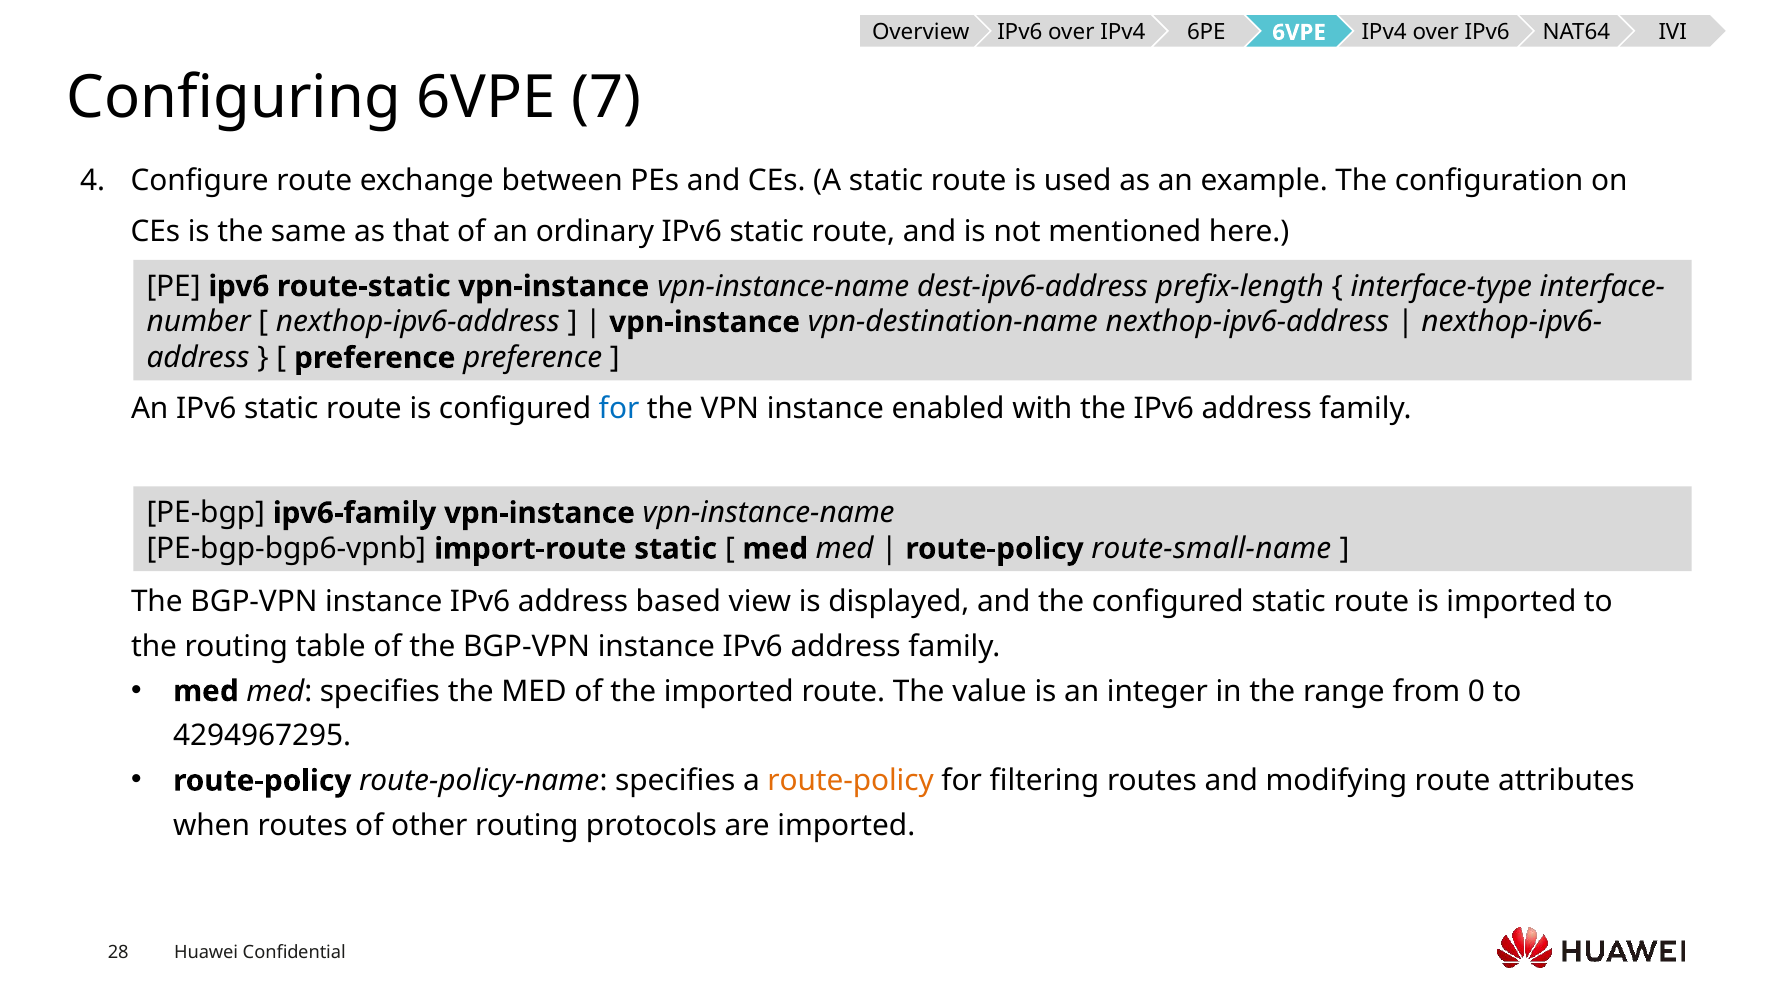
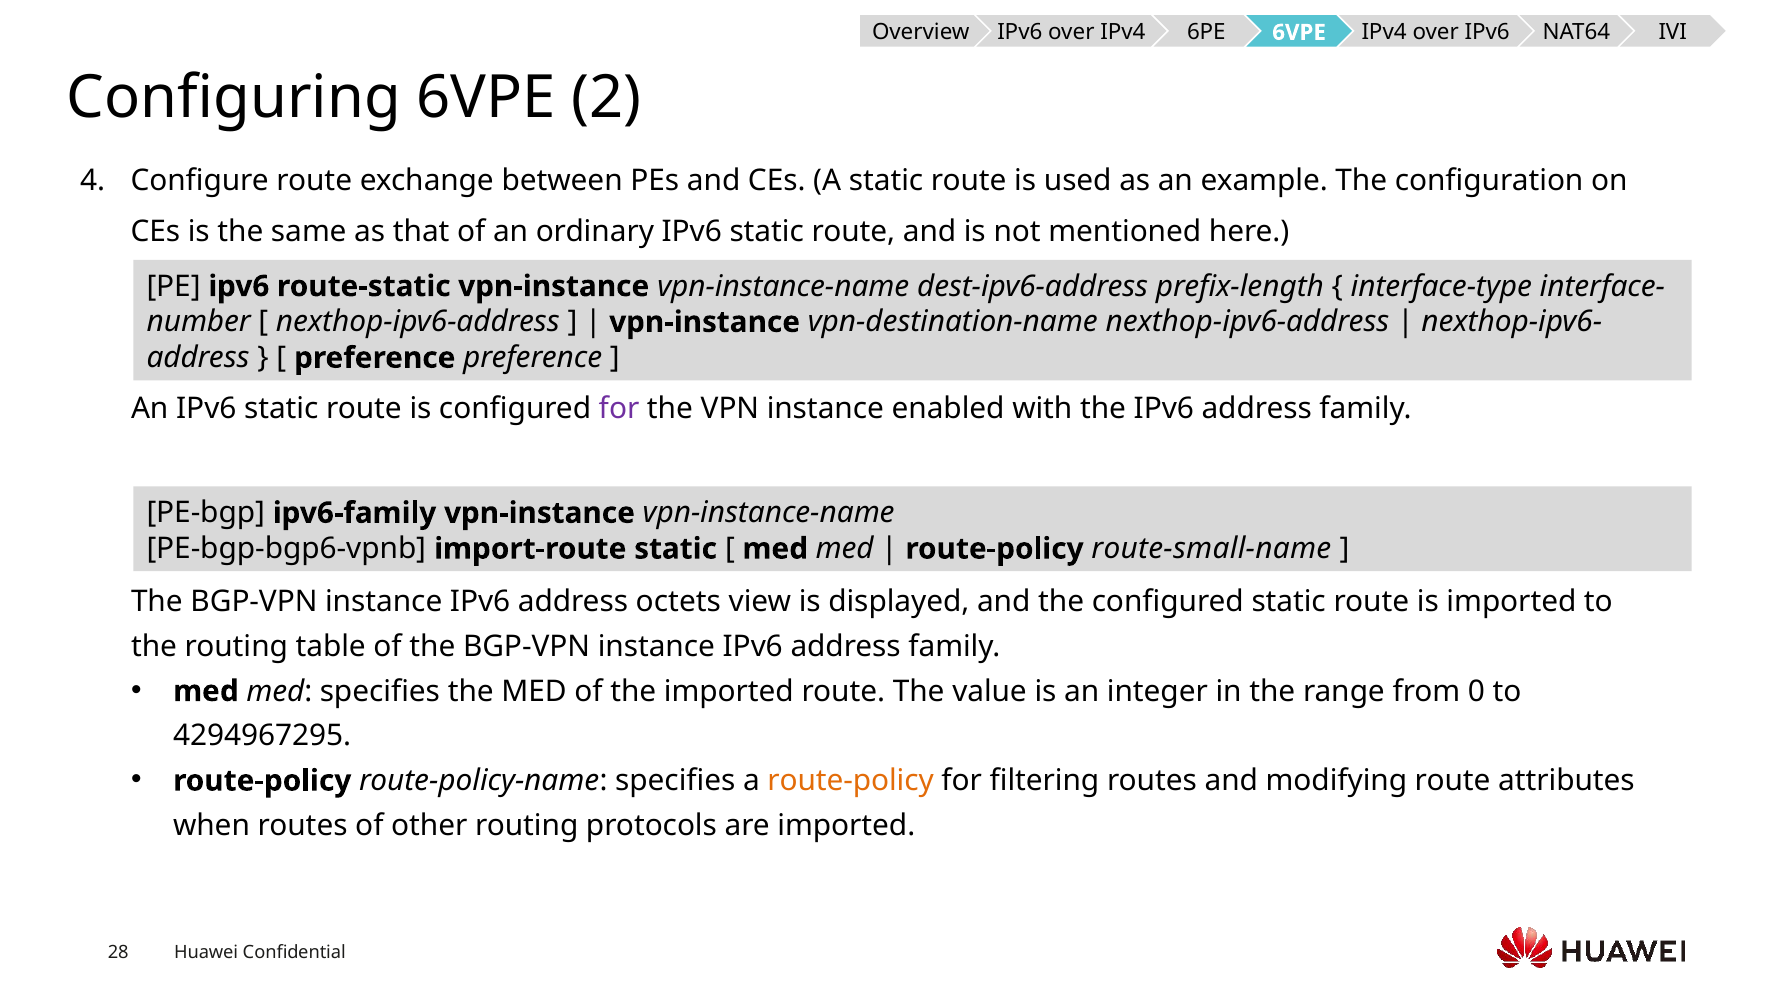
7: 7 -> 2 (606, 98)
for colour: blue -> purple (619, 409)
based: based -> octets (678, 602)
